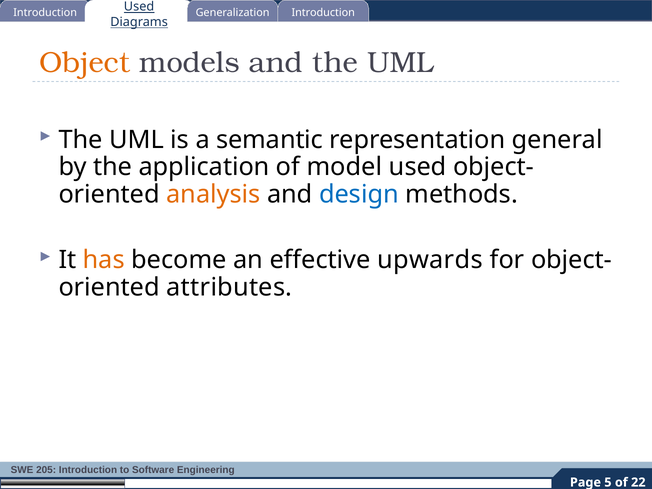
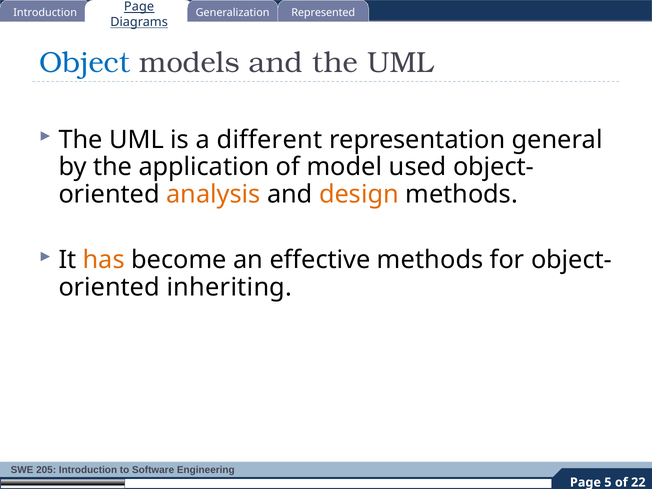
Introduction Used: Used -> Page (139, 7)
Generalization Introduction: Introduction -> Represented (323, 13)
Object colour: orange -> blue (85, 63)
semantic: semantic -> different (269, 140)
design colour: blue -> orange (359, 194)
effective upwards: upwards -> methods (430, 260)
attributes: attributes -> inheriting (229, 287)
